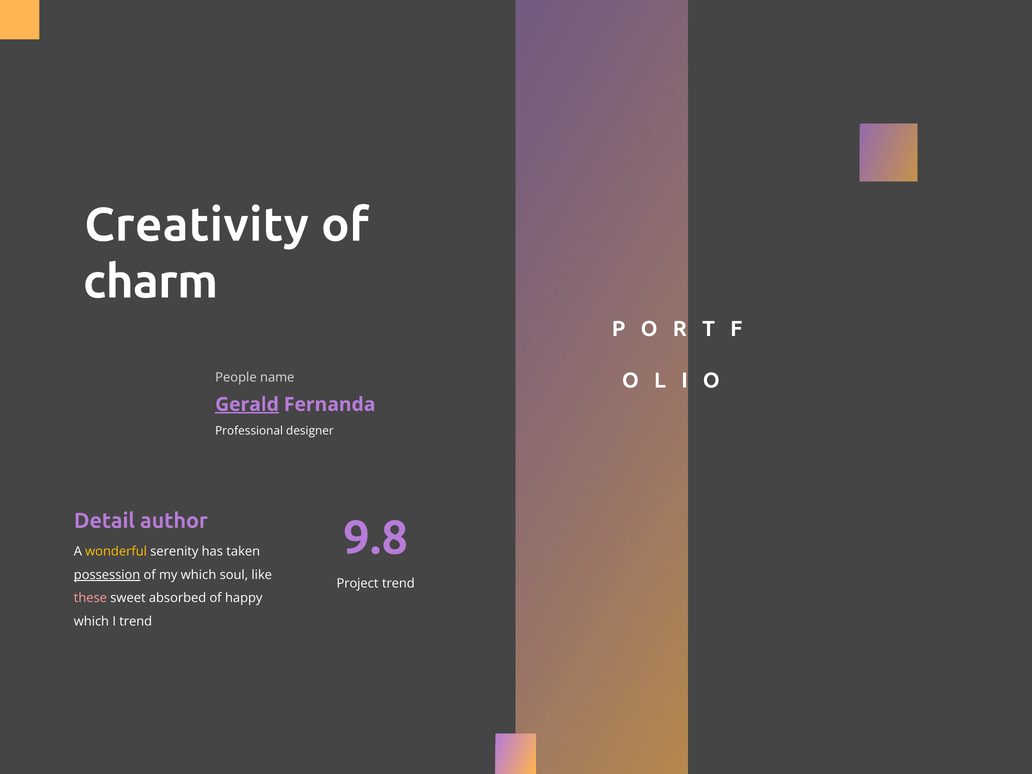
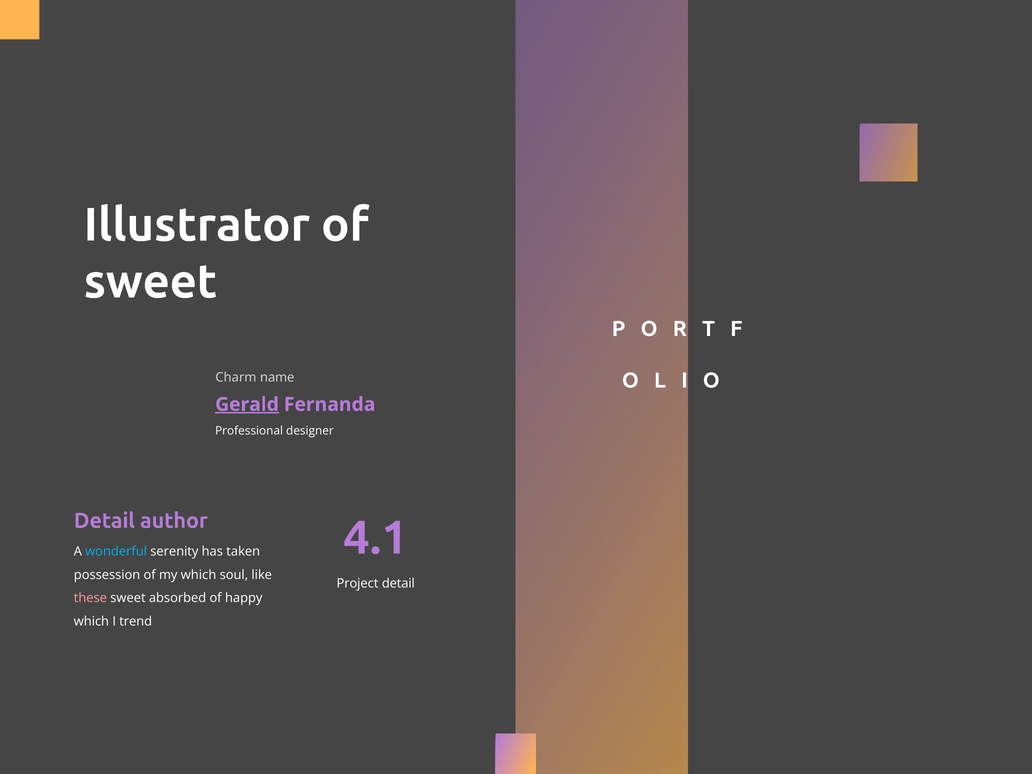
Creativity: Creativity -> Illustrator (197, 225)
charm: charm -> sweet (150, 282)
People: People -> Charm (236, 377)
9.8: 9.8 -> 4.1 (376, 538)
wonderful colour: yellow -> light blue (116, 552)
possession underline: present -> none (107, 575)
Project trend: trend -> detail (398, 584)
